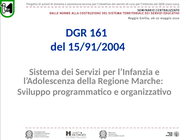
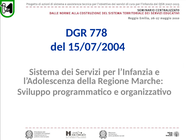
161: 161 -> 778 (98, 33)
15/91/2004: 15/91/2004 -> 15/07/2004 (97, 47)
